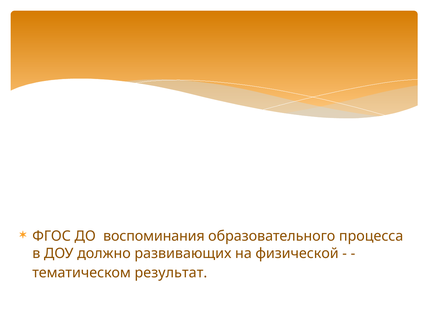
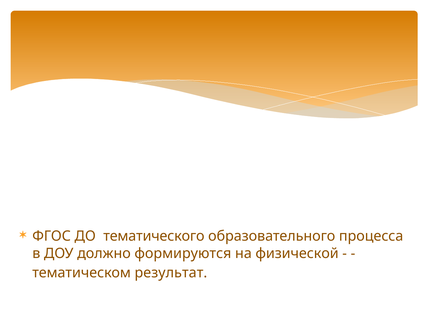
воспоминания: воспоминания -> тематического (154, 236)
развивающих: развивающих -> формируются (183, 253)
